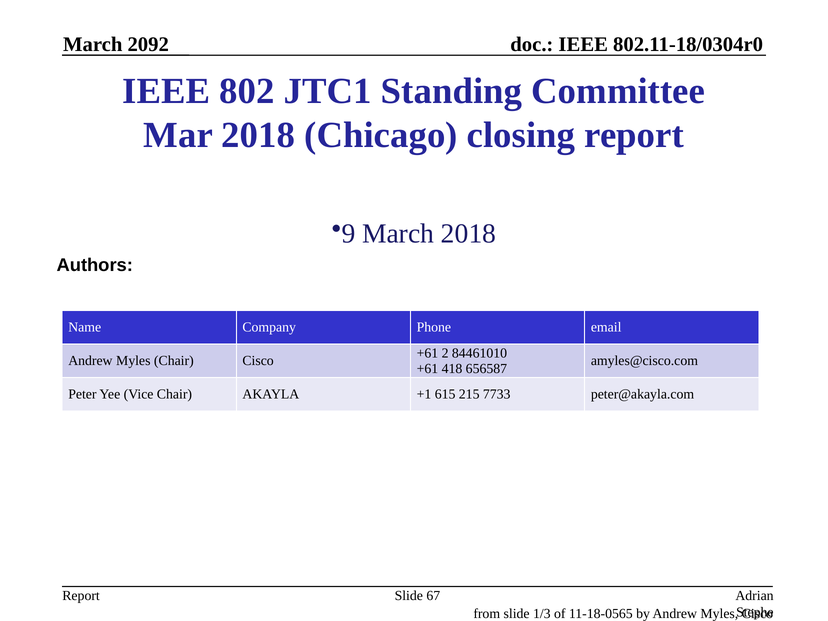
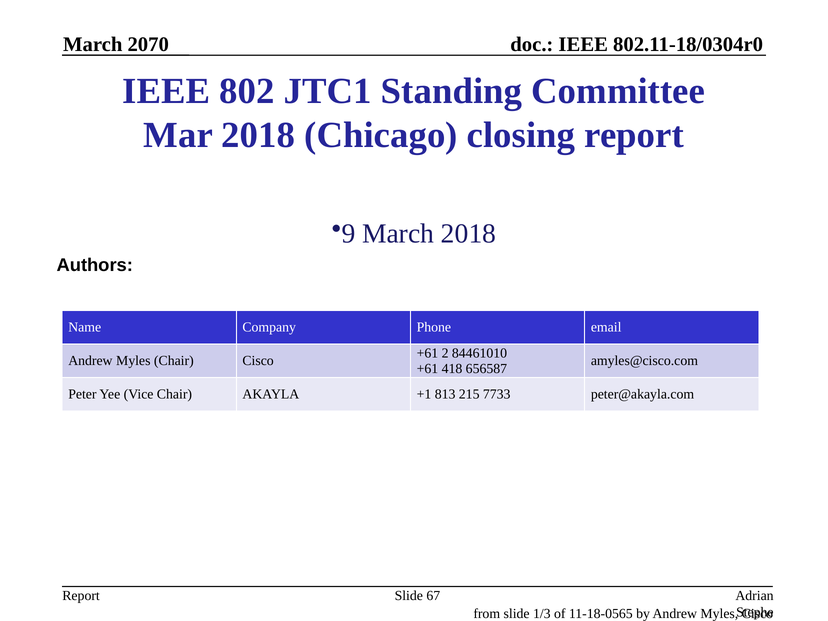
2092: 2092 -> 2070 (148, 44)
615: 615 -> 813 (445, 394)
